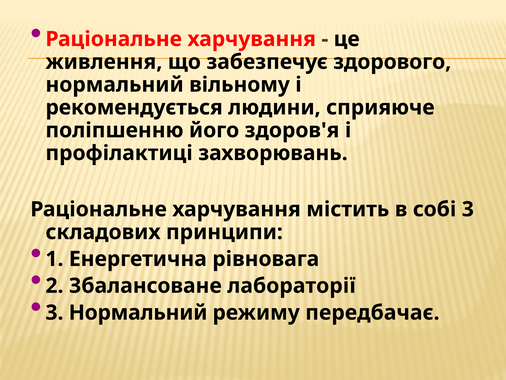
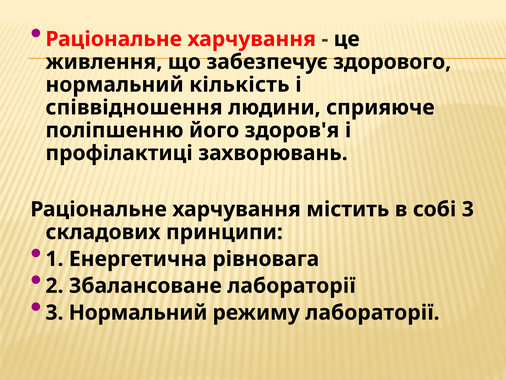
вільному: вільному -> кількість (239, 85)
рекомендується: рекомендується -> співвідношення (134, 107)
режиму передбачає: передбачає -> лабораторії (372, 312)
